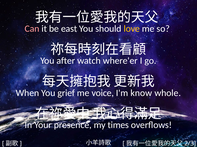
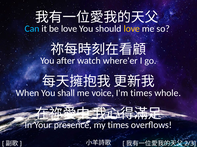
Can colour: pink -> light blue (32, 29)
be east: east -> love (69, 29)
grief: grief -> shall (66, 93)
I'm know: know -> times (141, 93)
